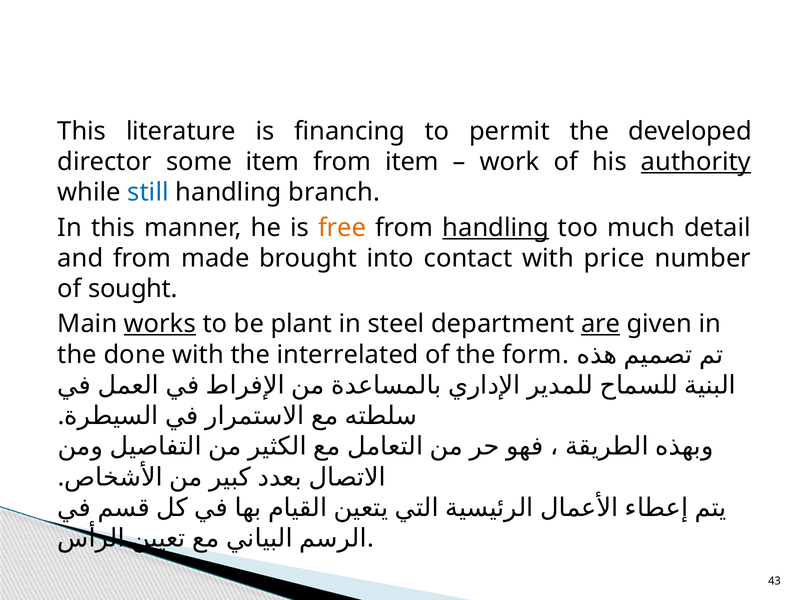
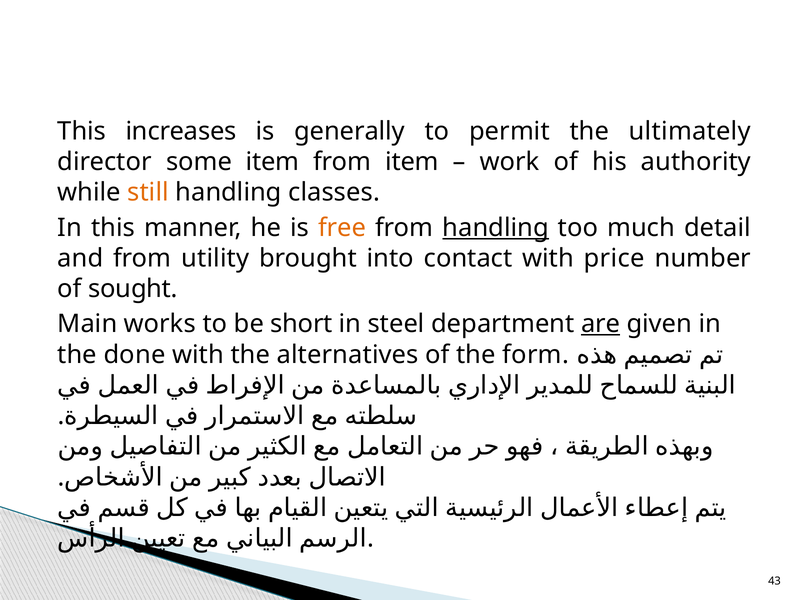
literature: literature -> increases (181, 131)
financing: financing -> generally (350, 131)
developed: developed -> ultimately (690, 131)
authority underline: present -> none (696, 162)
still colour: blue -> orange (148, 193)
branch: branch -> classes (334, 193)
made: made -> utility (215, 258)
works underline: present -> none (160, 324)
plant: plant -> short (302, 324)
interrelated: interrelated -> alternatives (348, 355)
